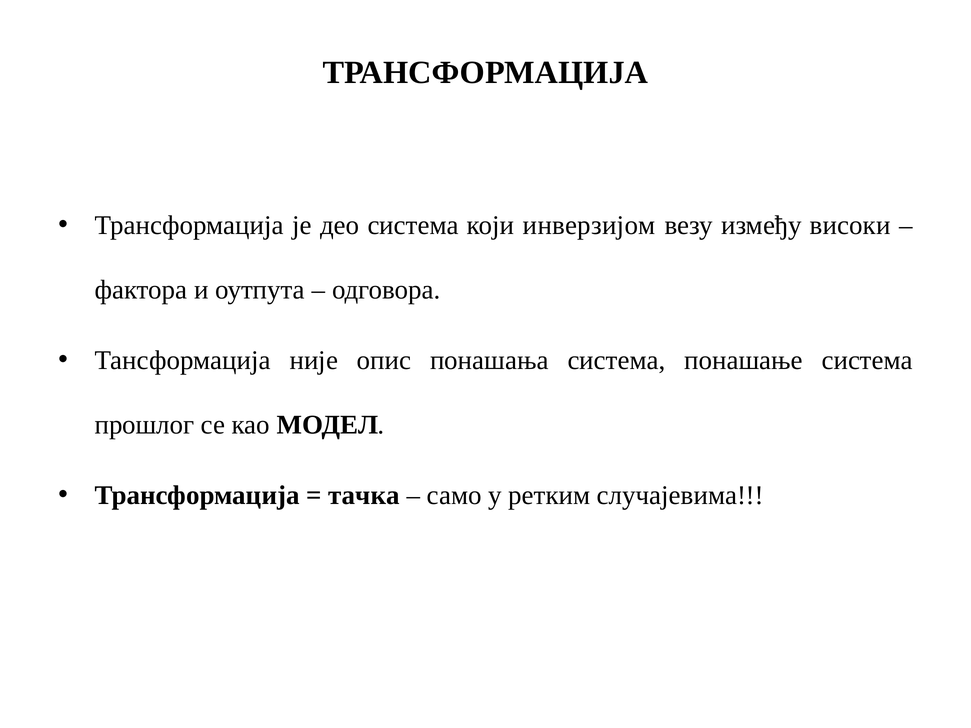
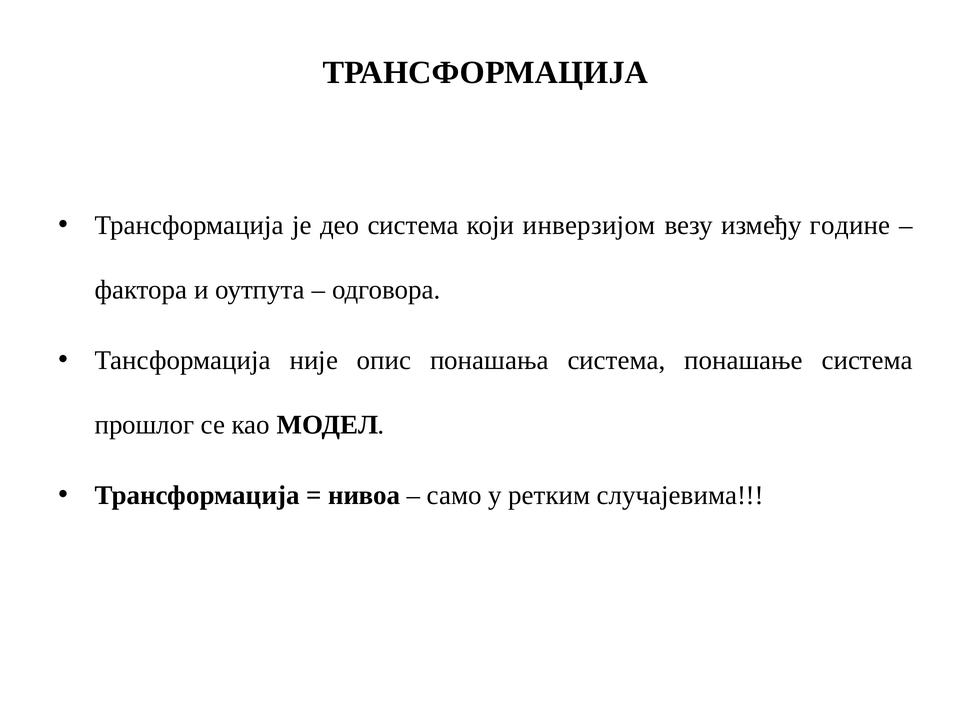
високи: високи -> године (850, 225)
тачка: тачка -> нивоа (364, 495)
